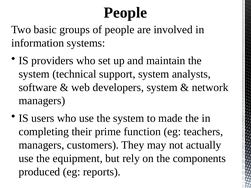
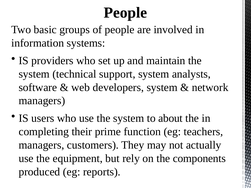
made: made -> about (171, 118)
